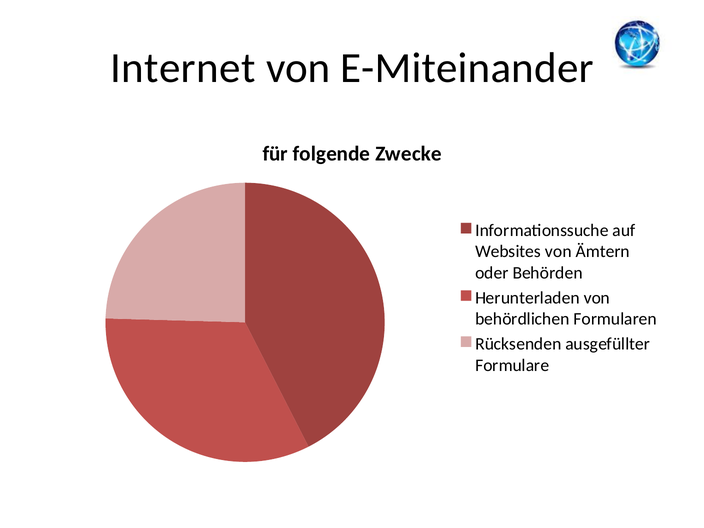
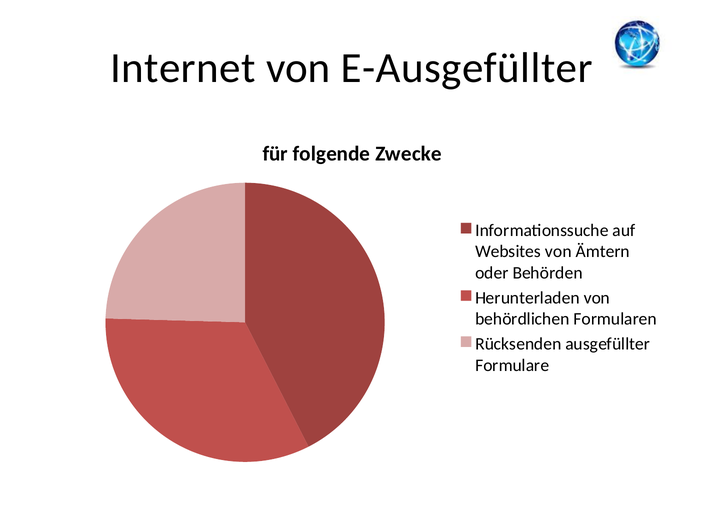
E-Miteinander: E-Miteinander -> E-Ausgefüllter (467, 68)
